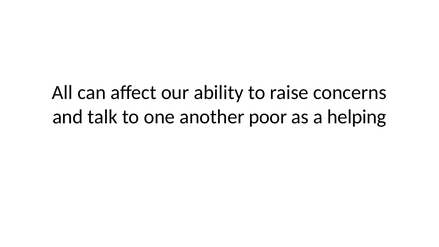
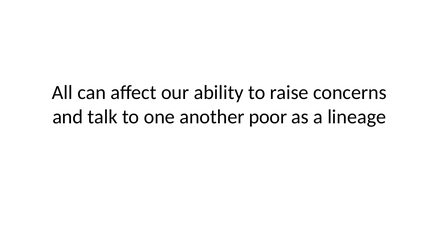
helping: helping -> lineage (357, 117)
